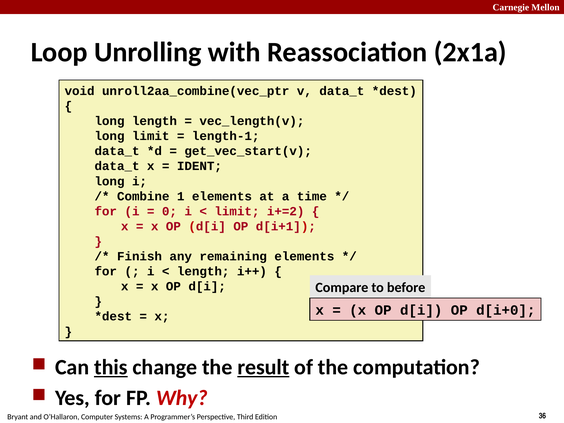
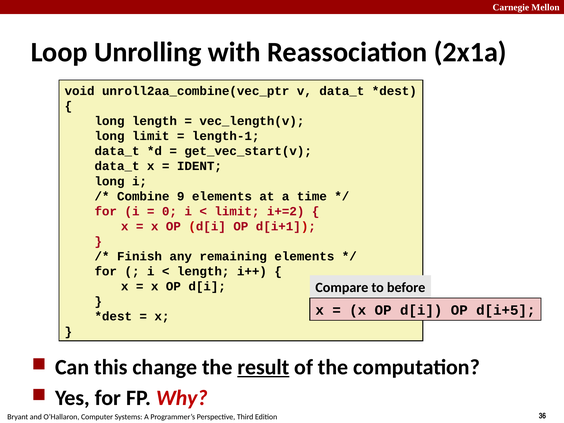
1: 1 -> 9 (181, 196)
d[i+0: d[i+0 -> d[i+5 (506, 310)
this underline: present -> none (111, 367)
